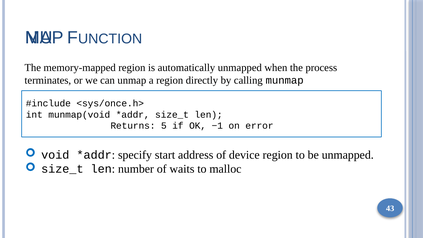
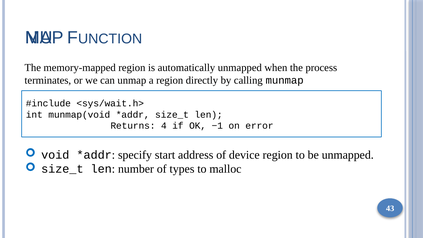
<sys/once.h>: <sys/once.h> -> <sys/wait.h> (110, 103)
5: 5 -> 4 (164, 126)
waits: waits -> types (182, 169)
